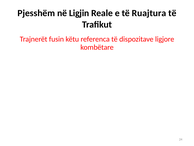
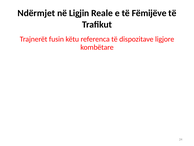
Pjesshëm: Pjesshëm -> Ndërmjet (36, 13)
Ruajtura: Ruajtura -> Fëmijëve (149, 13)
